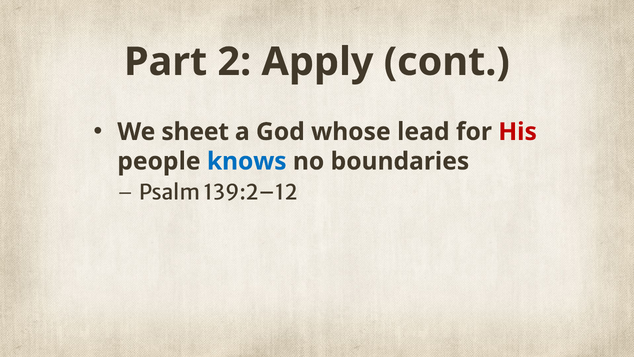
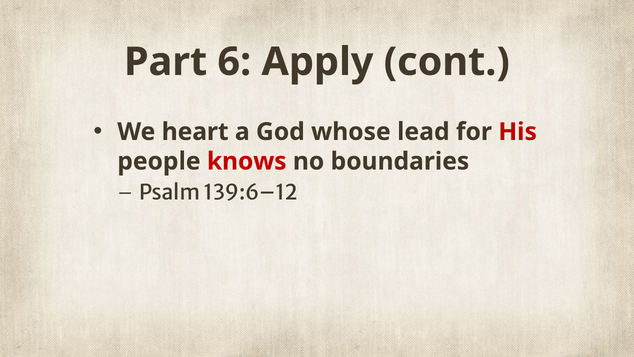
2: 2 -> 6 (234, 62)
sheet: sheet -> heart (195, 132)
knows colour: blue -> red (247, 161)
139:2–12: 139:2–12 -> 139:6–12 (251, 193)
